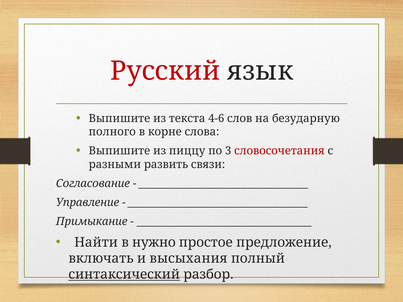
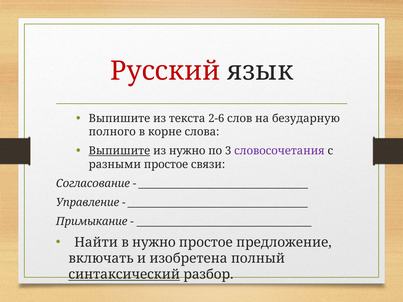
4-6: 4-6 -> 2-6 (216, 119)
Выпишите underline: none -> present (119, 151)
из пиццу: пиццу -> нужно (187, 151)
словосочетания colour: red -> purple (279, 151)
разными развить: развить -> простое (166, 164)
высыхания: высыхания -> изобретена (188, 259)
